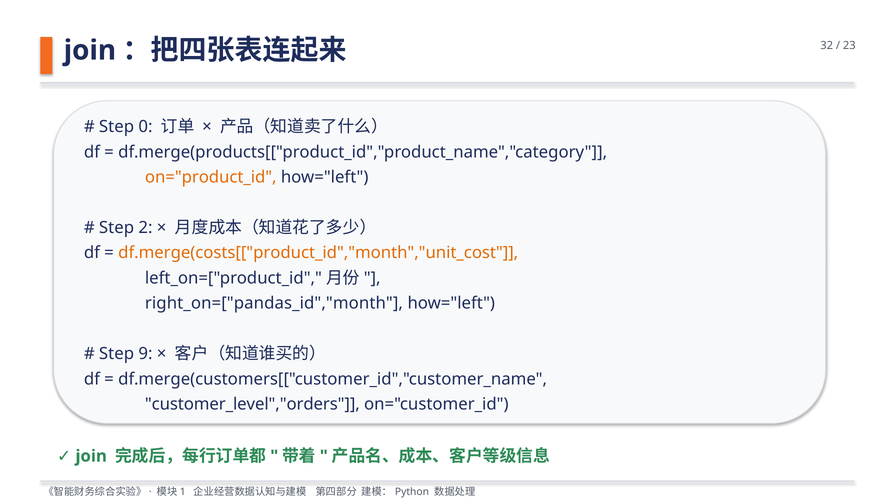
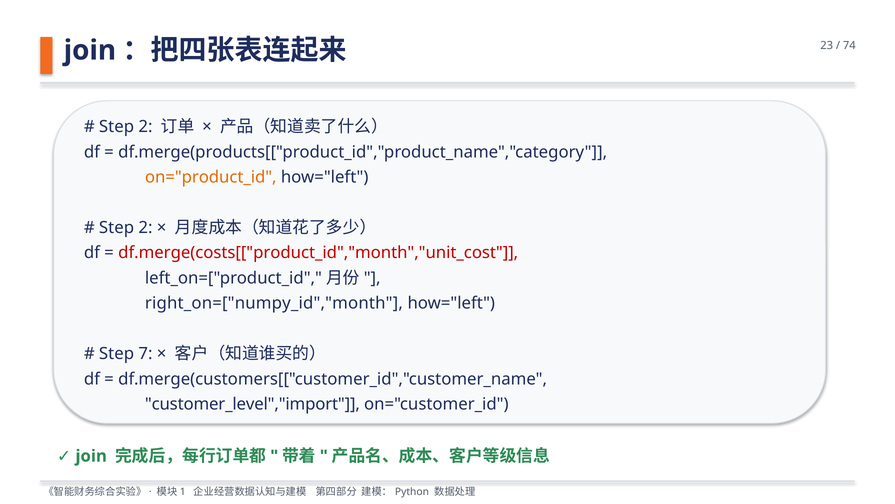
32: 32 -> 23 (827, 46)
23: 23 -> 74 (849, 46)
0: 0 -> 2 (145, 127)
df.merge(costs[["product_id","month","unit_cost colour: orange -> red (318, 253)
right_on=["pandas_id","month: right_on=["pandas_id","month -> right_on=["numpy_id","month (274, 303)
9: 9 -> 7 (145, 353)
customer_level","orders: customer_level","orders -> customer_level","import (252, 404)
